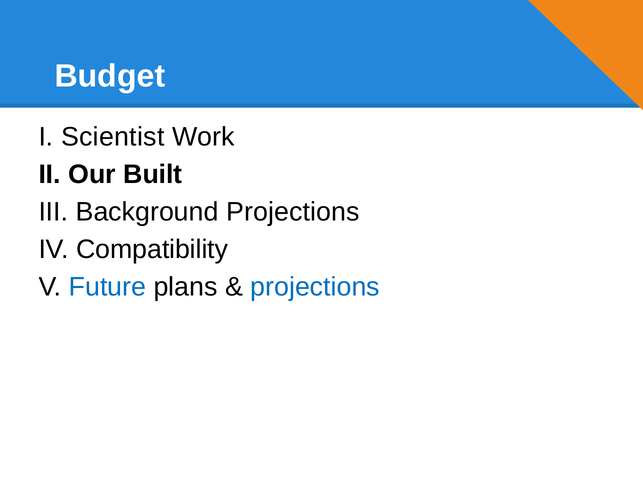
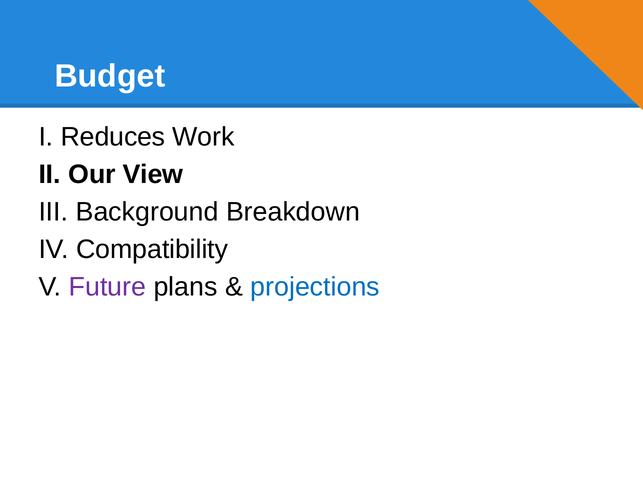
Scientist: Scientist -> Reduces (113, 137)
Built: Built -> View (153, 174)
Background Projections: Projections -> Breakdown (293, 212)
Future colour: blue -> purple (107, 287)
